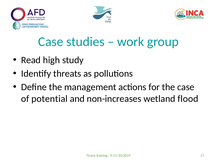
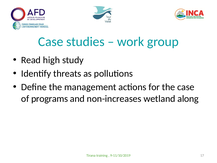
potential: potential -> programs (50, 99)
flood: flood -> along (188, 99)
